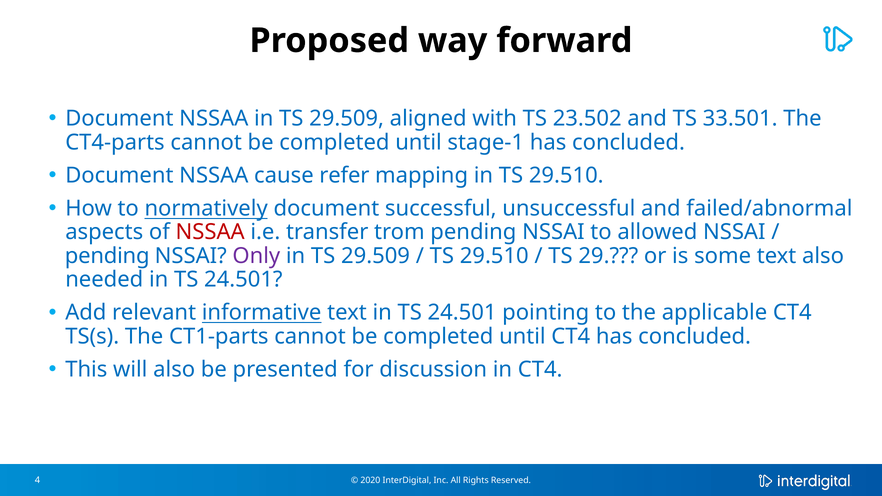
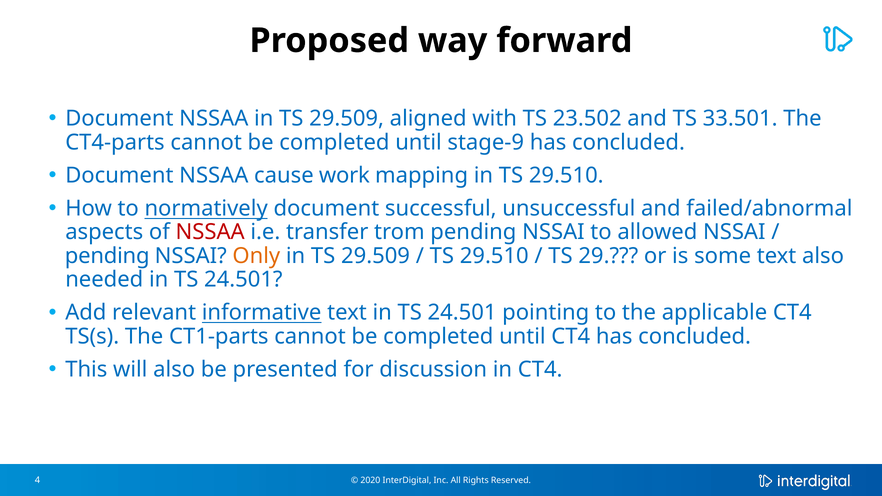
stage-1: stage-1 -> stage-9 (486, 142)
refer: refer -> work (344, 175)
Only colour: purple -> orange (256, 256)
